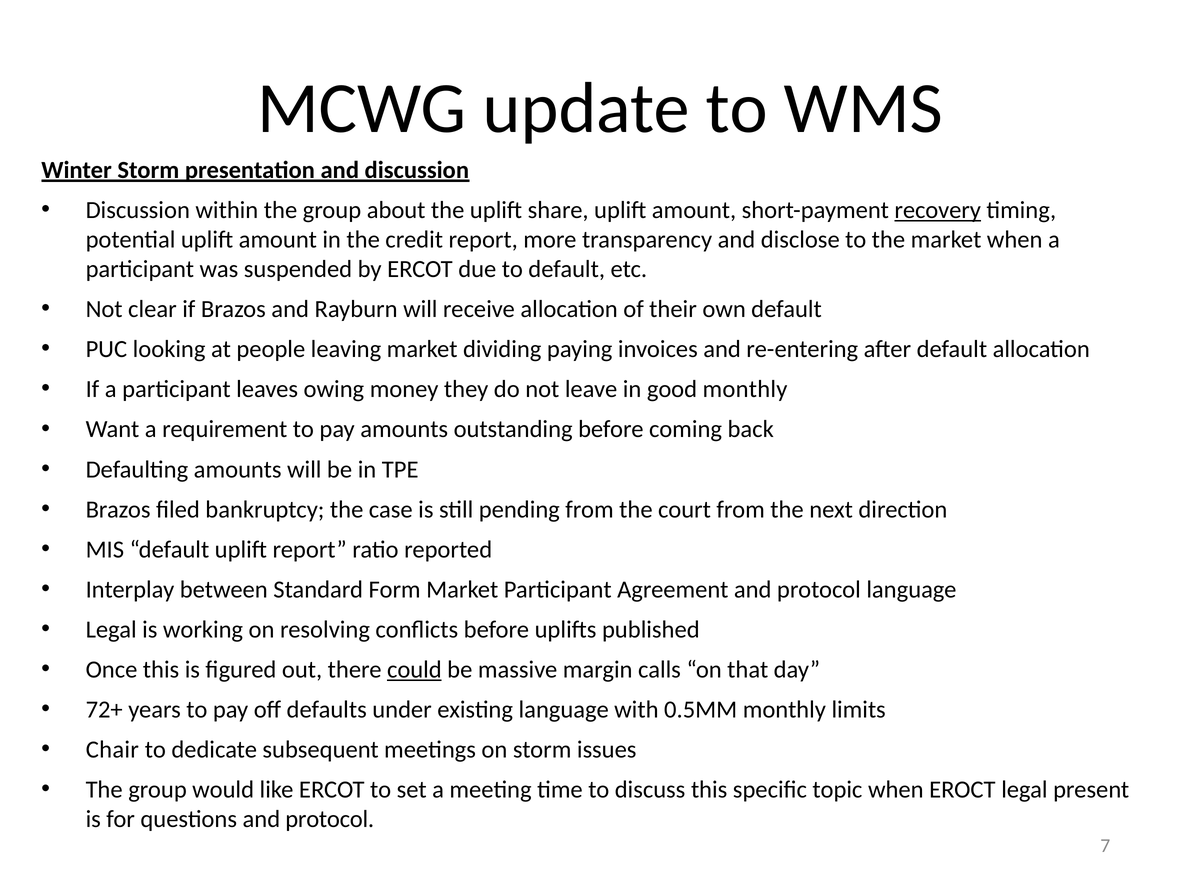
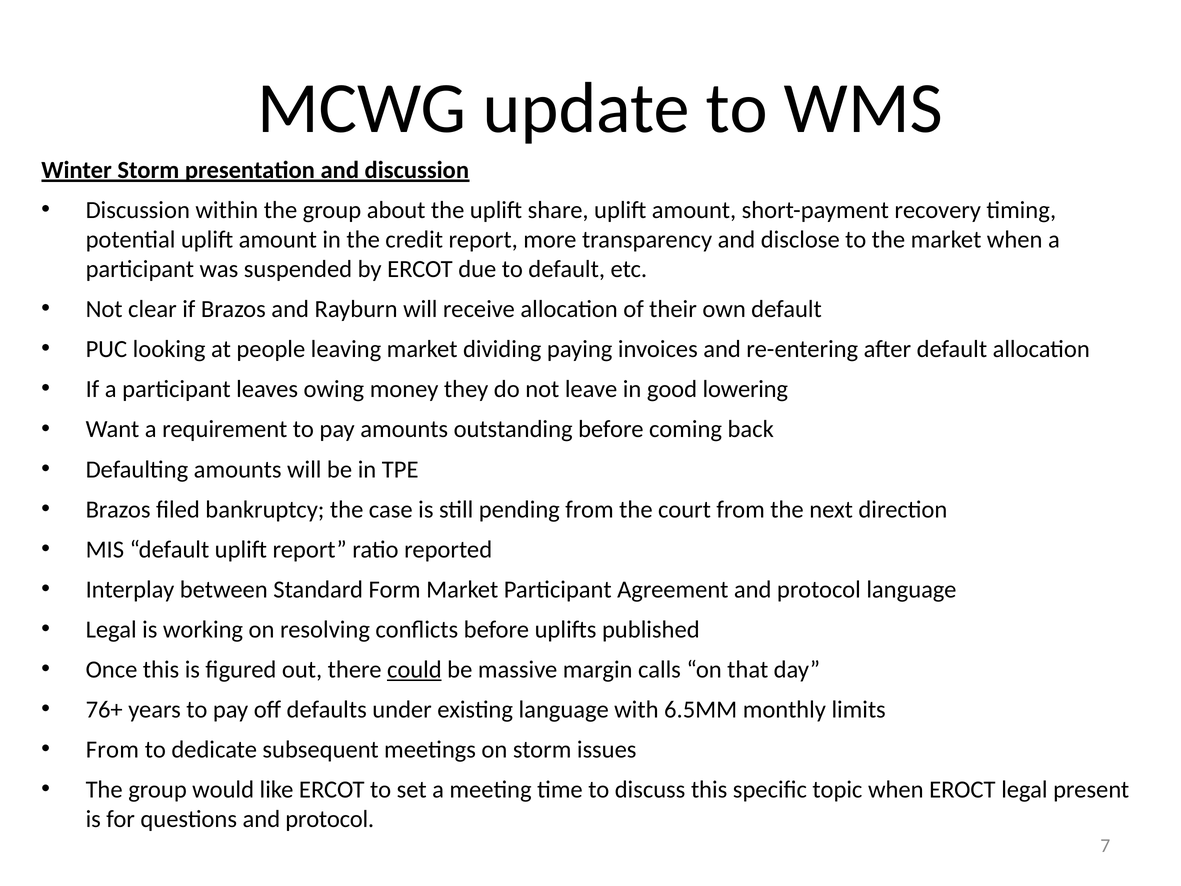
recovery underline: present -> none (938, 210)
good monthly: monthly -> lowering (745, 389)
72+: 72+ -> 76+ (104, 709)
0.5MM: 0.5MM -> 6.5MM (701, 709)
Chair: Chair -> From (112, 749)
